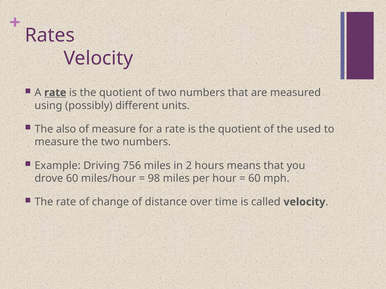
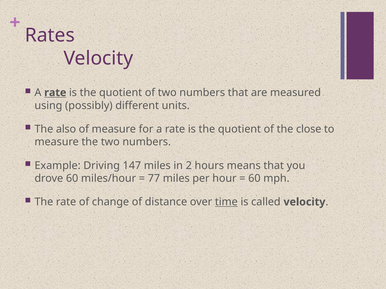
used: used -> close (309, 129)
756: 756 -> 147 (132, 166)
98: 98 -> 77 (154, 179)
time underline: none -> present (226, 202)
